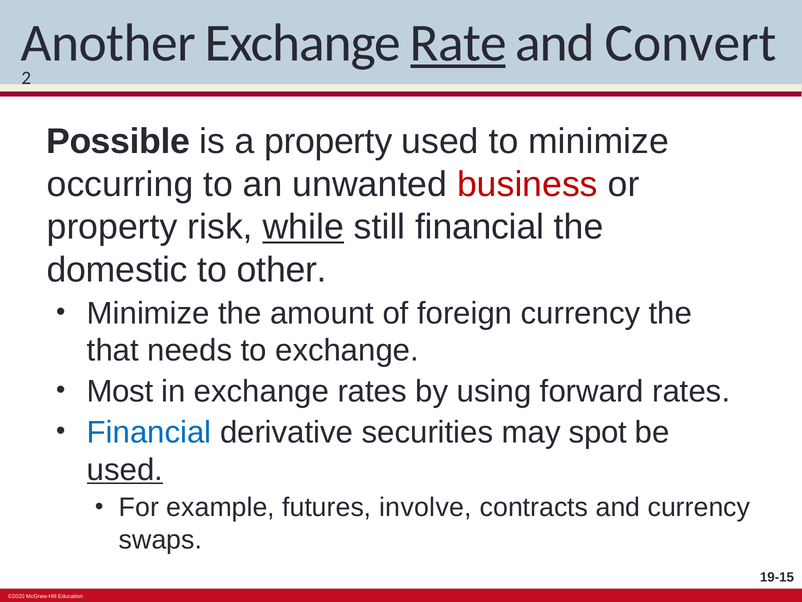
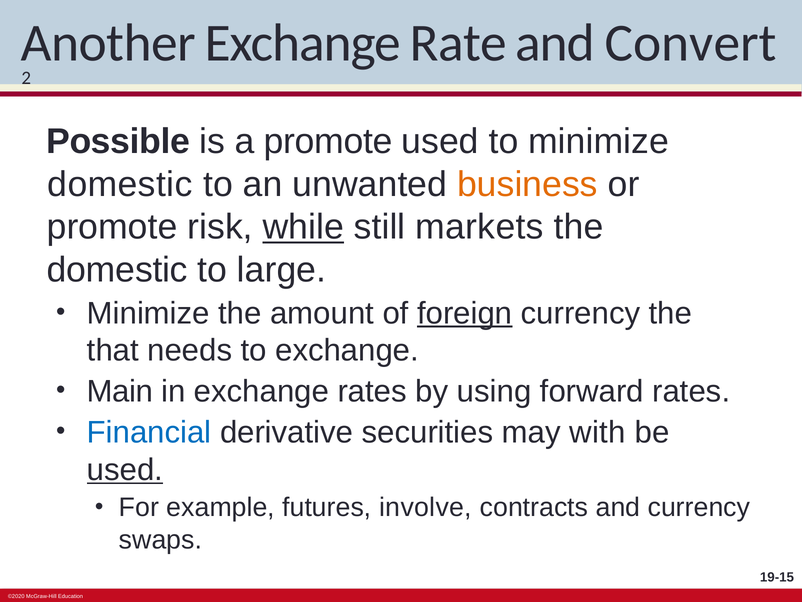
Rate underline: present -> none (458, 43)
a property: property -> promote (328, 141)
occurring: occurring -> domestic (120, 184)
business colour: red -> orange (527, 184)
property: property -> promote (112, 227)
still financial: financial -> markets (479, 227)
other: other -> large (282, 270)
foreign underline: none -> present (465, 313)
Most: Most -> Main (120, 391)
spot: spot -> with (598, 432)
